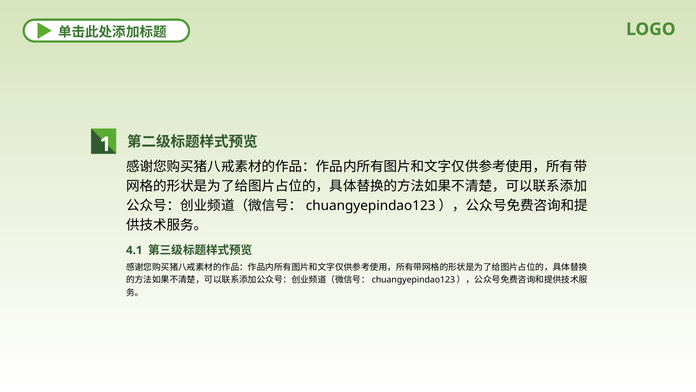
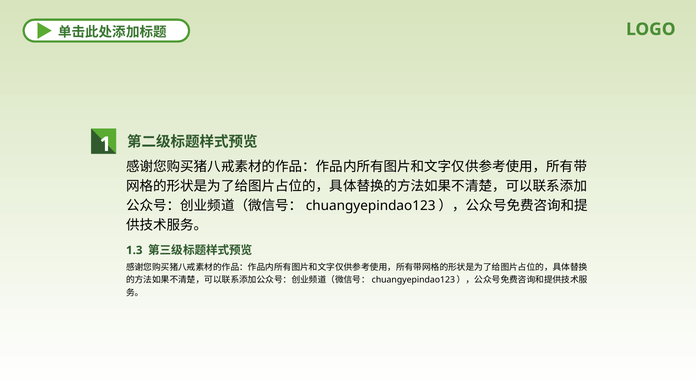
4.1: 4.1 -> 1.3 (134, 250)
